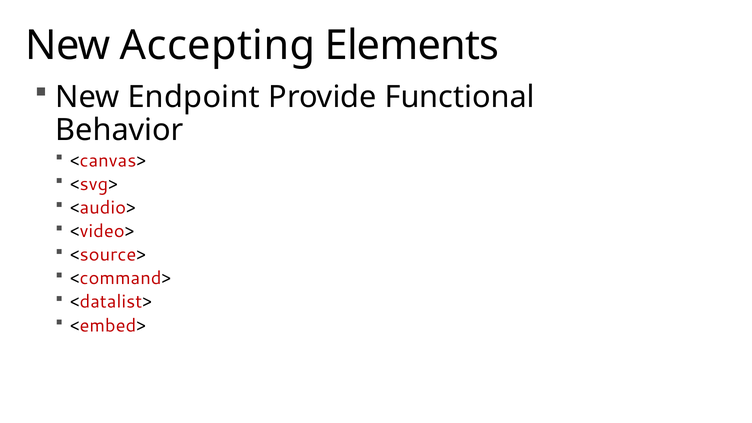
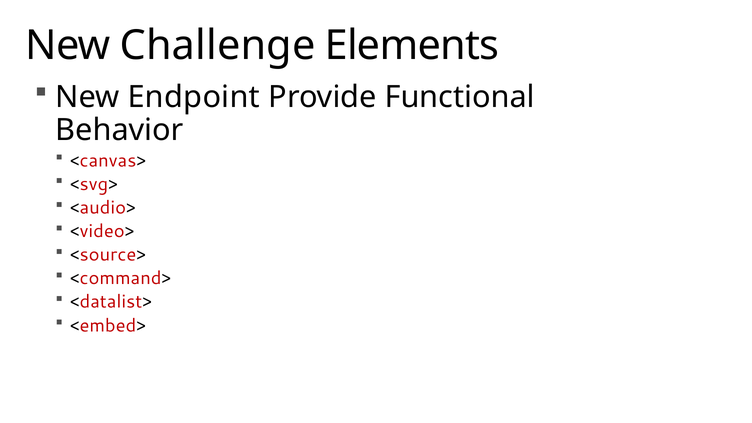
Accepting: Accepting -> Challenge (218, 46)
